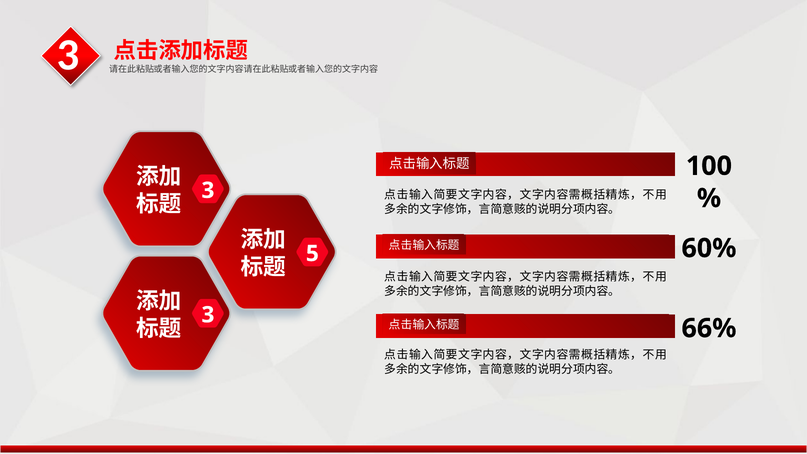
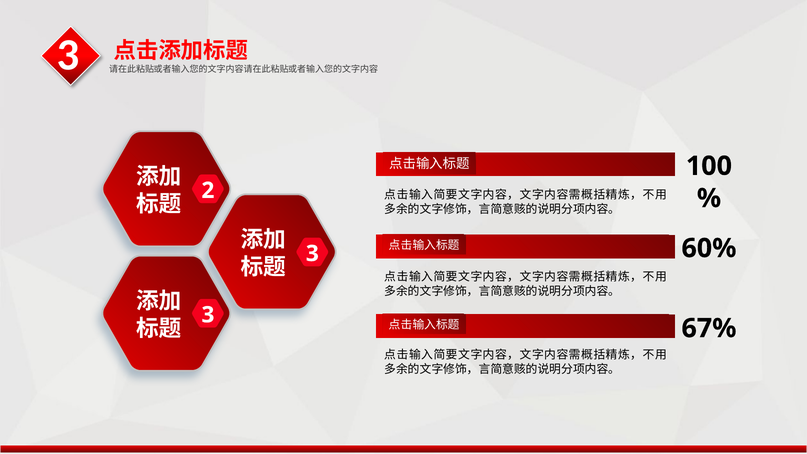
3: 3 -> 2 (208, 190)
5: 5 -> 3 (312, 254)
66%: 66% -> 67% (709, 328)
